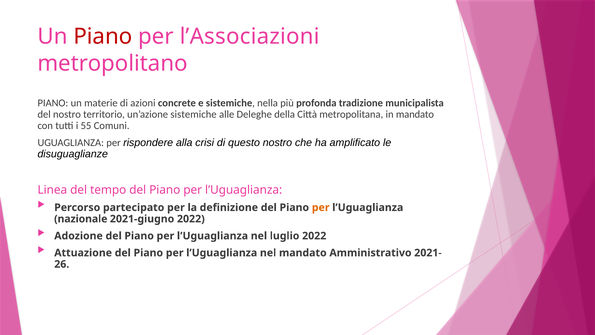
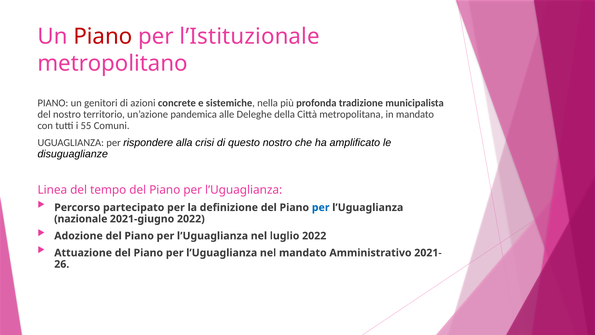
l’Associazioni: l’Associazioni -> l’Istituzionale (250, 37)
materie: materie -> genitori (101, 103)
un’azione sistemiche: sistemiche -> pandemica (194, 114)
per colour: orange -> blue (321, 207)
